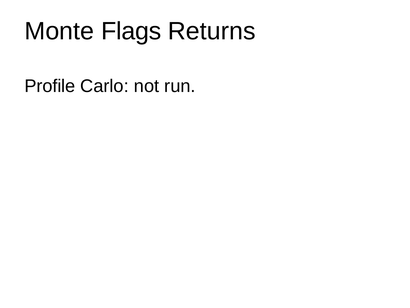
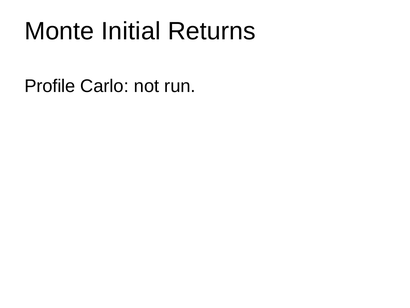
Flags: Flags -> Initial (131, 31)
